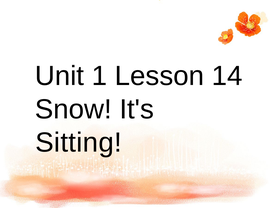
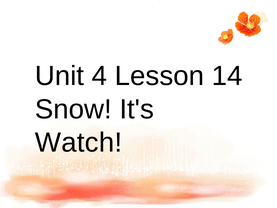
1: 1 -> 4 (99, 76)
Sitting: Sitting -> Watch (79, 142)
